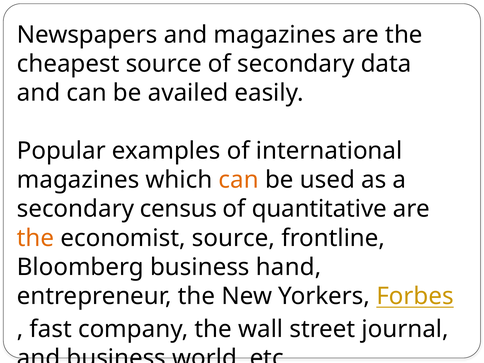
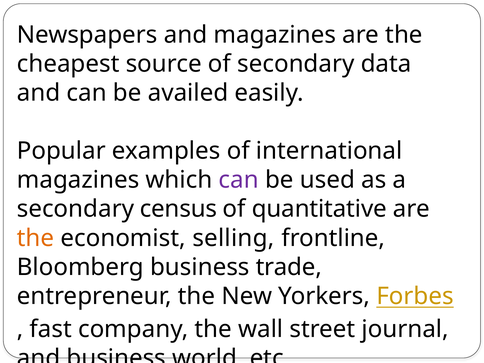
can colour: orange -> purple (239, 180)
economist source: source -> selling (233, 238)
hand: hand -> trade (289, 267)
